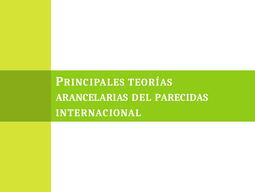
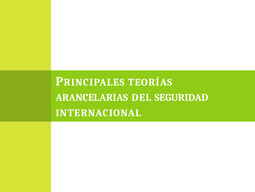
PARECIDAS: PARECIDAS -> SEGURIDAD (182, 97)
